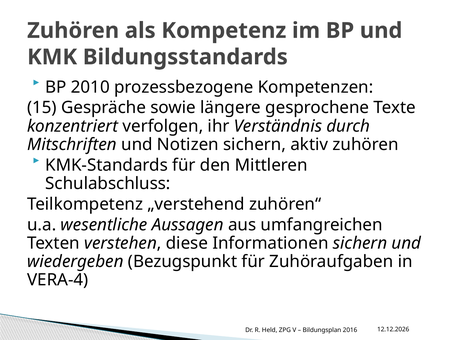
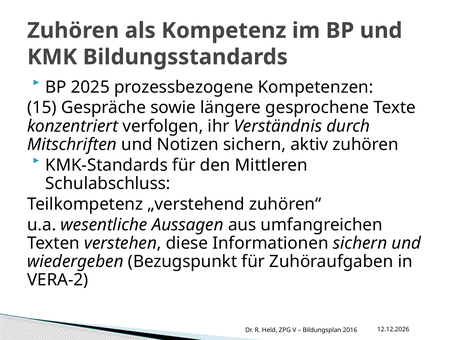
2010: 2010 -> 2025 (90, 87)
VERA-4: VERA-4 -> VERA-2 (58, 280)
